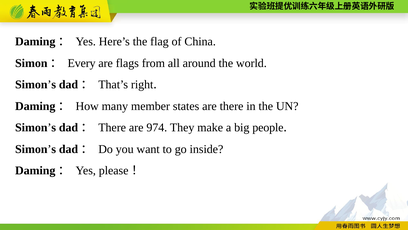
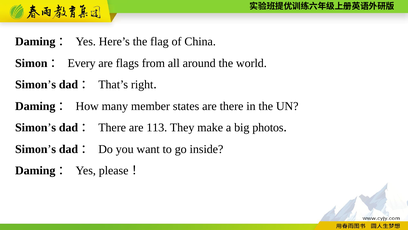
974: 974 -> 113 (157, 127)
people: people -> photos (268, 127)
